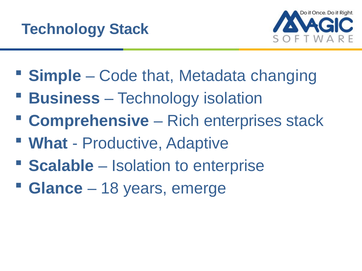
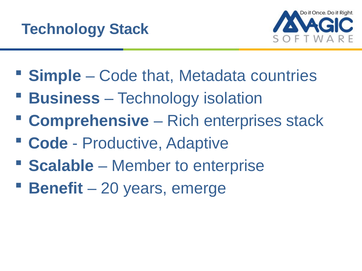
changing: changing -> countries (284, 76)
What: What -> Code (48, 144)
Isolation: Isolation -> Member (141, 166)
Glance: Glance -> Benefit (56, 189)
18: 18 -> 20 (110, 189)
